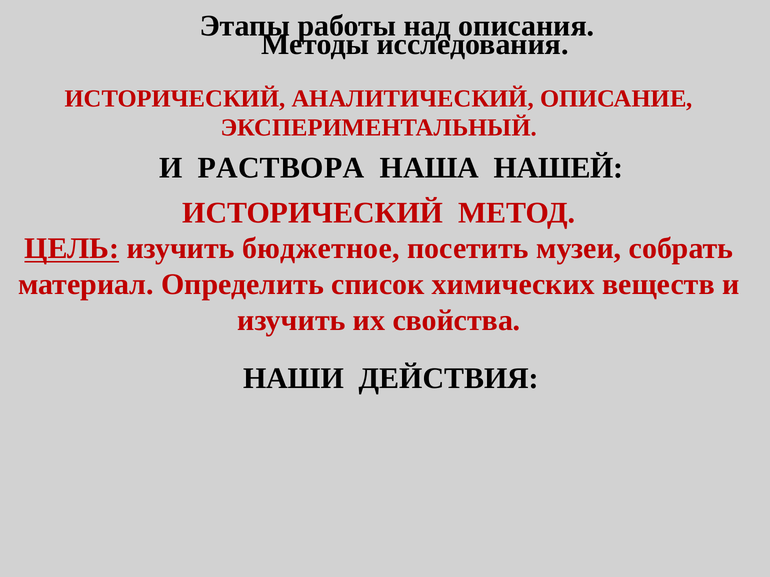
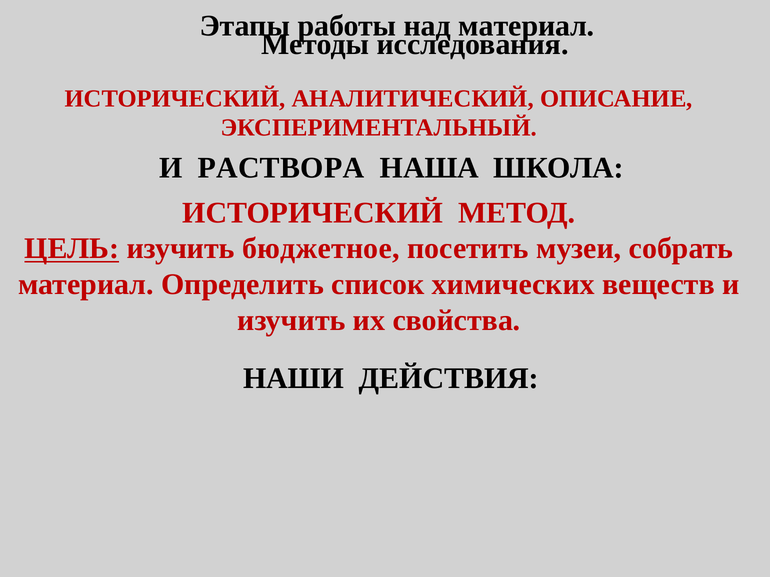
описания: описания -> материал (526, 26)
НАШЕЙ: НАШЕЙ -> ШКОЛА (559, 168)
